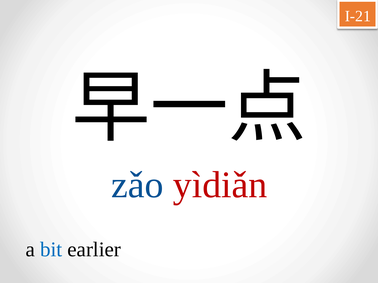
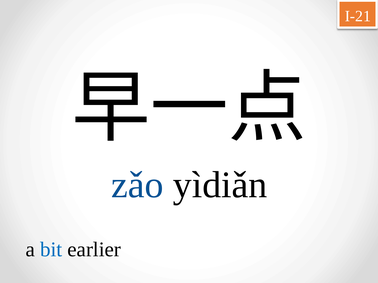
yìdiǎn colour: red -> black (220, 185)
